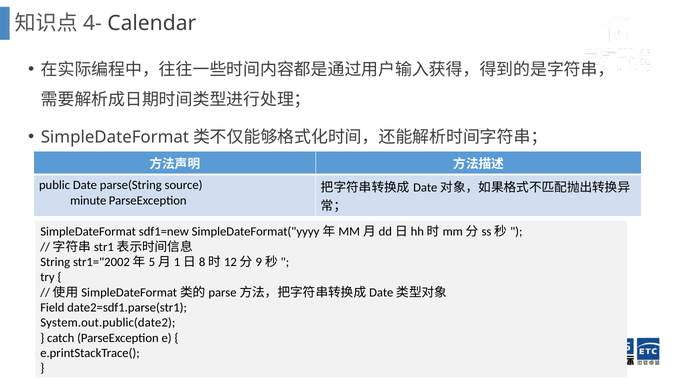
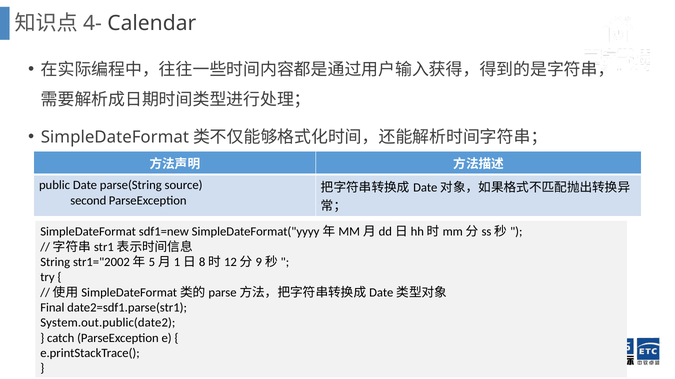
minute: minute -> second (88, 201)
Field: Field -> Final (52, 308)
